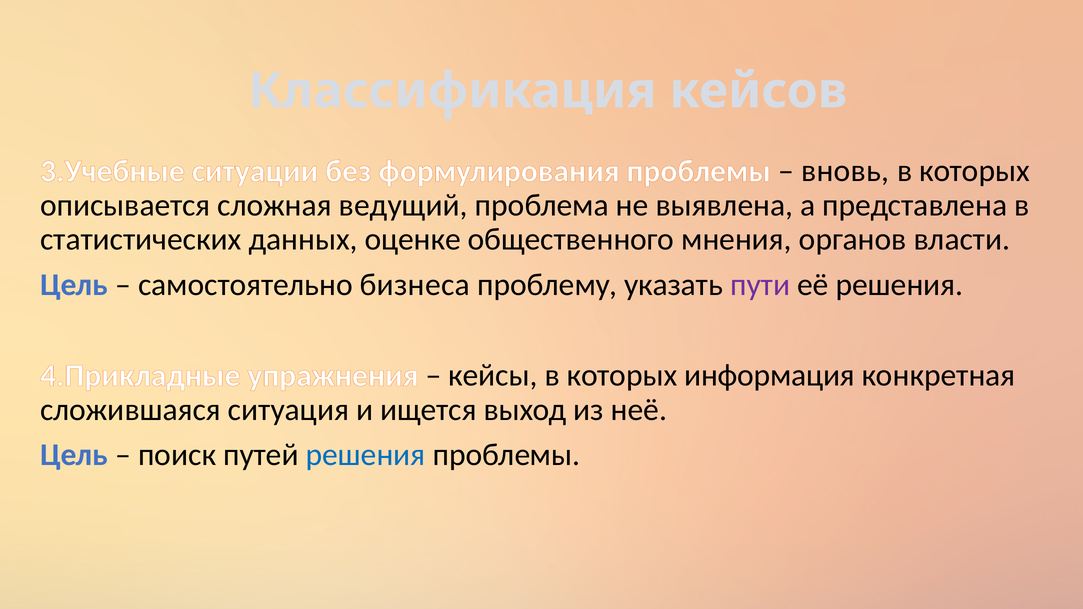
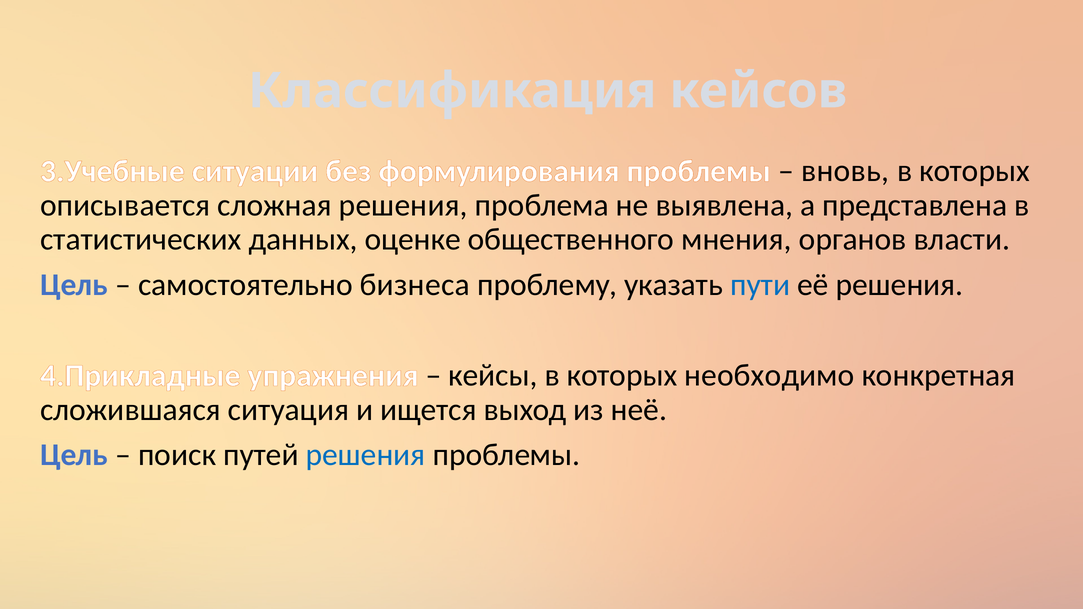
сложная ведущий: ведущий -> решения (403, 205)
пути colour: purple -> blue (760, 285)
информация: информация -> необходимо (769, 376)
